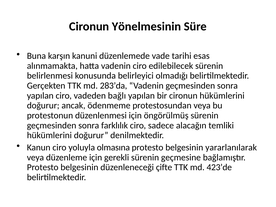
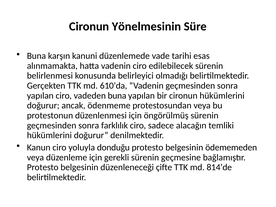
283’da: 283’da -> 610’da (114, 86)
vadeden bağlı: bağlı -> buna (117, 96)
olmasına: olmasına -> donduğu (113, 147)
yararlanılarak: yararlanılarak -> ödememeden (231, 147)
423’de: 423’de -> 814’de (219, 167)
